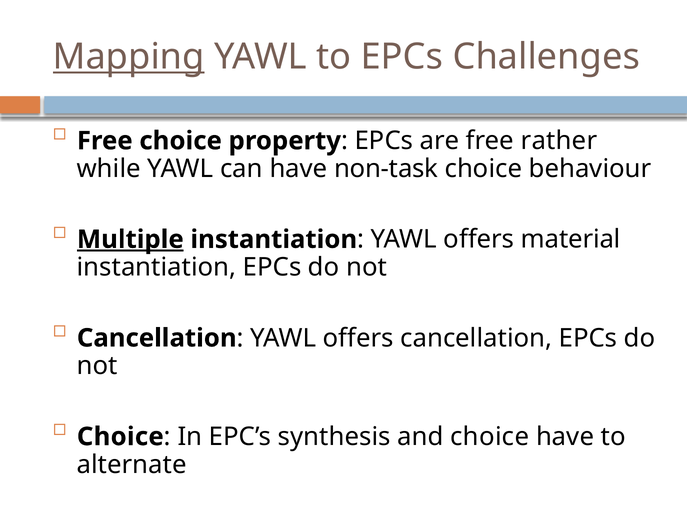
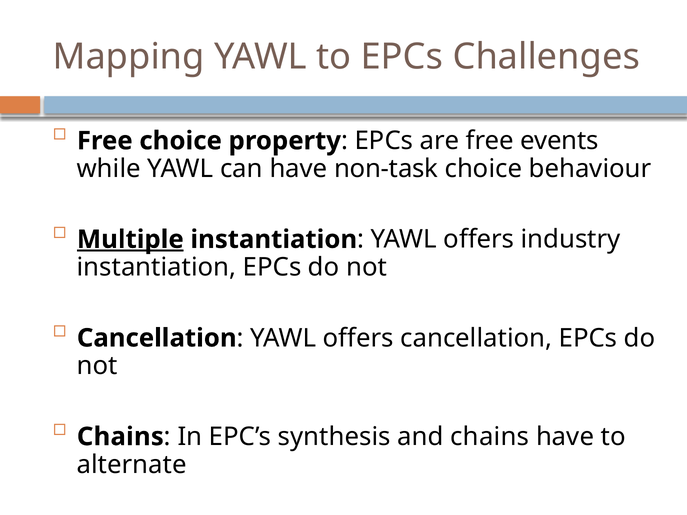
Mapping underline: present -> none (129, 57)
rather: rather -> events (559, 141)
material: material -> industry (571, 240)
Choice: Choice -> Chains (120, 437)
and choice: choice -> chains (490, 437)
